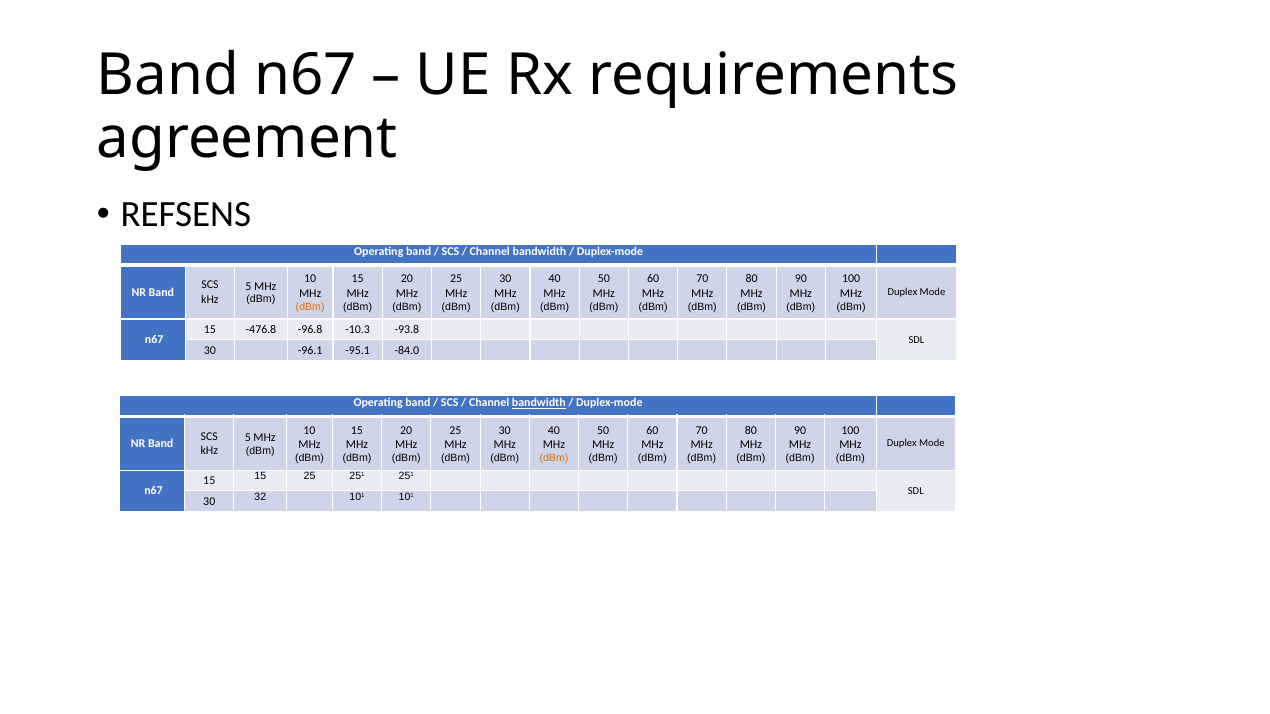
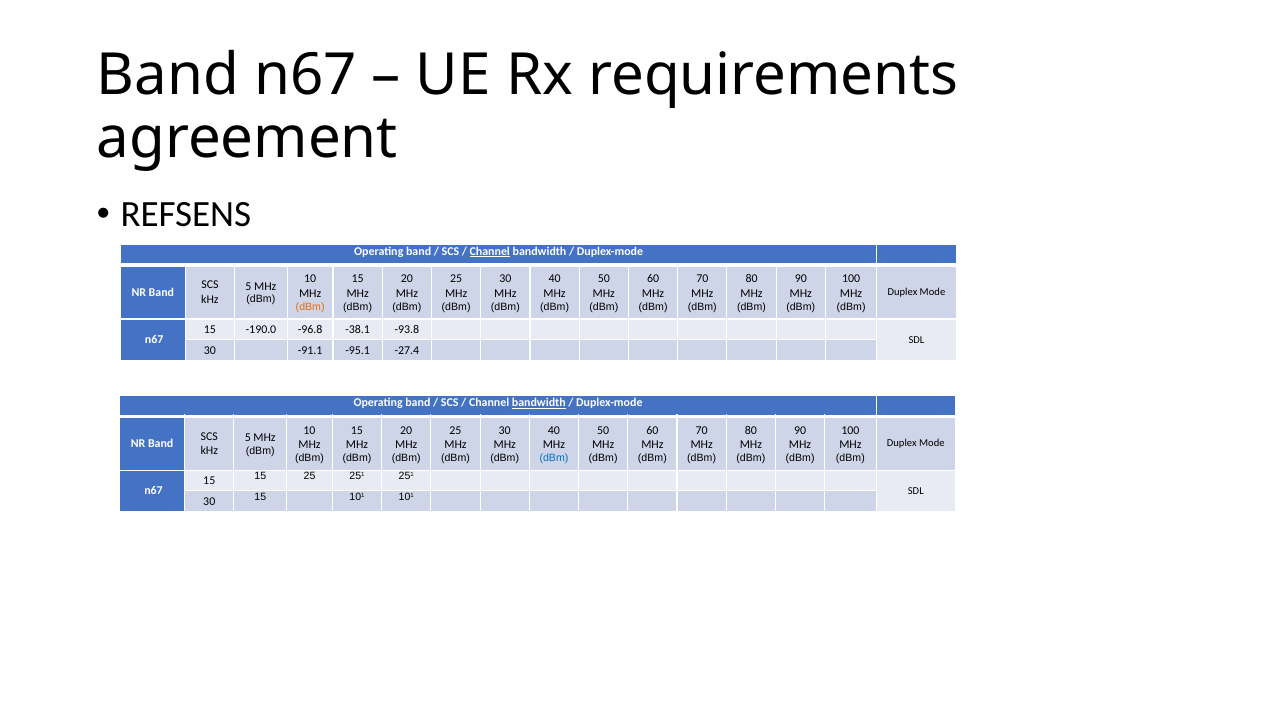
Channel underline: none -> present (490, 252)
-476.8: -476.8 -> -190.0 (261, 330)
-10.3: -10.3 -> -38.1 (358, 330)
-96.1: -96.1 -> -91.1 (310, 350)
-84.0: -84.0 -> -27.4 (407, 350)
dBm colour: orange -> blue (554, 458)
30 32: 32 -> 15 (260, 497)
